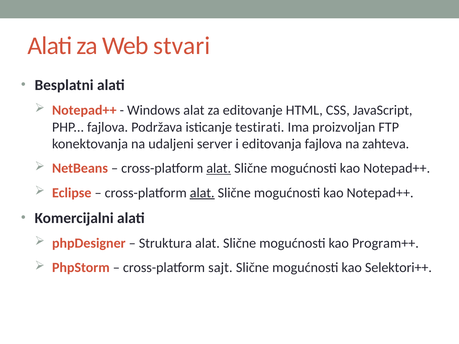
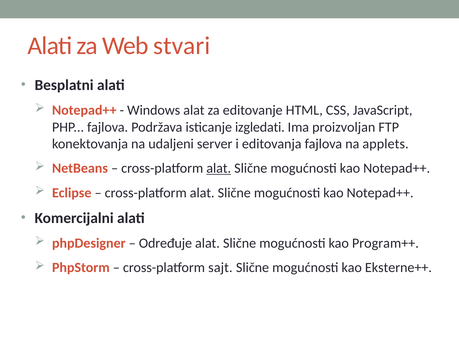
testirati: testirati -> izgledati (260, 127)
zahteva: zahteva -> applets (386, 144)
alat underline: present -> none (202, 193)
Struktura: Struktura -> Određuje (165, 243)
Selektori++: Selektori++ -> Eksterne++ (398, 268)
